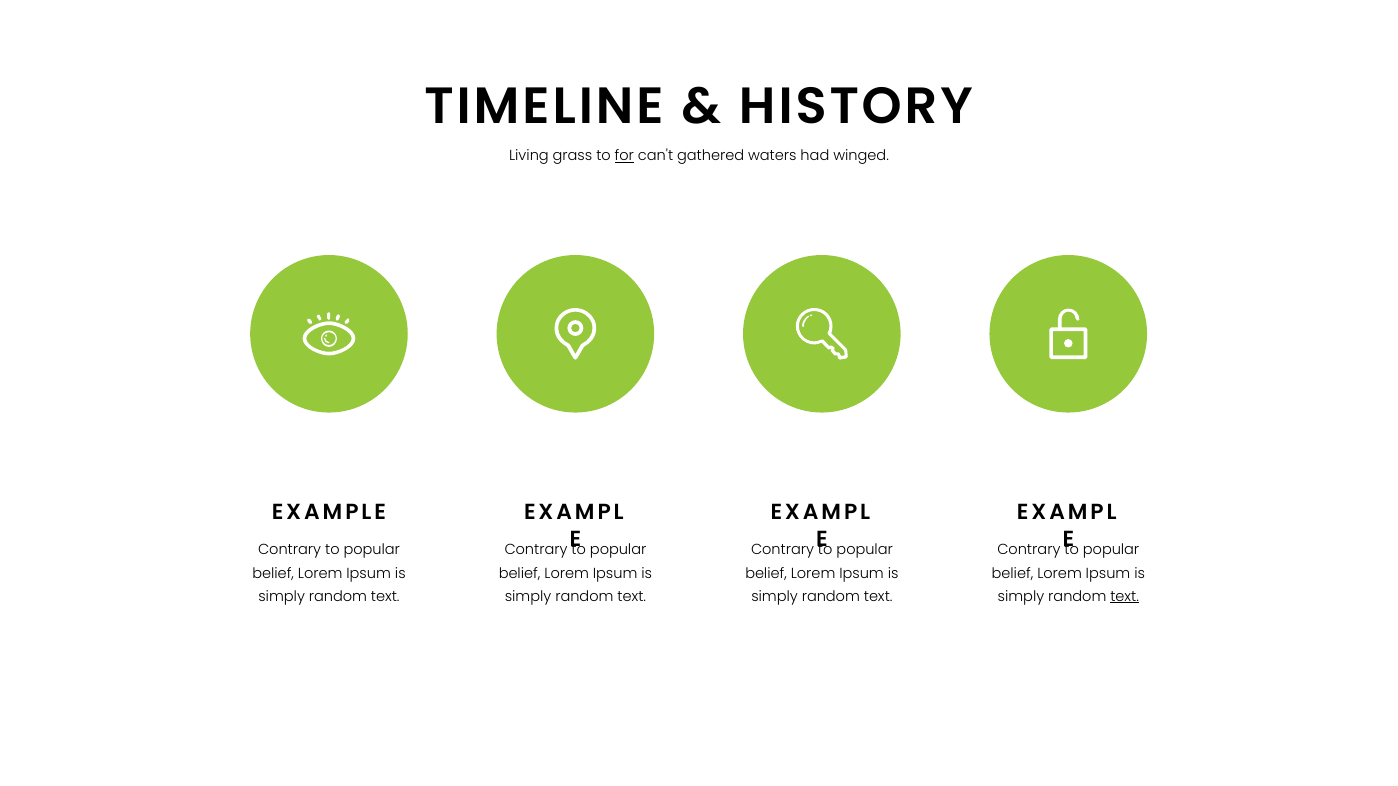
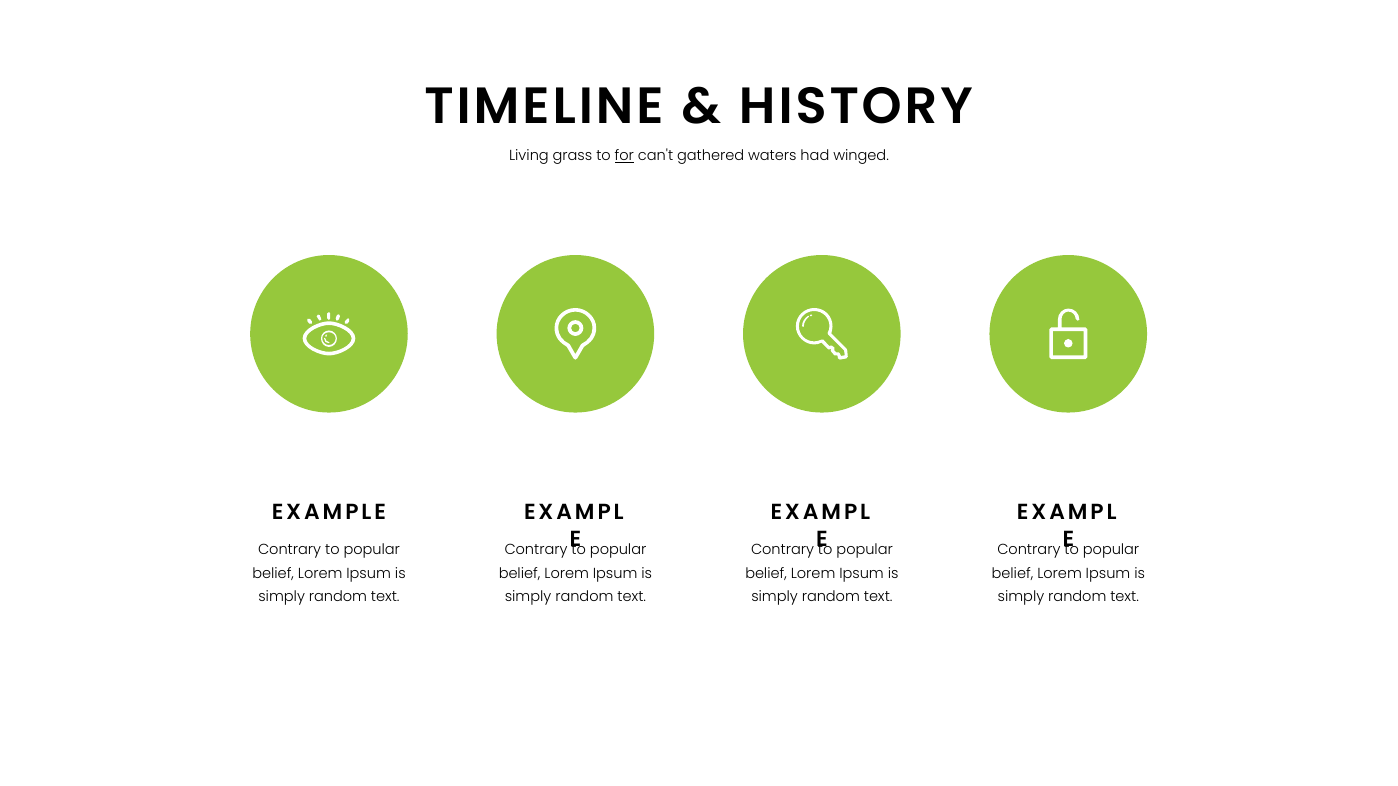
text underline: present -> none (1125, 597)
